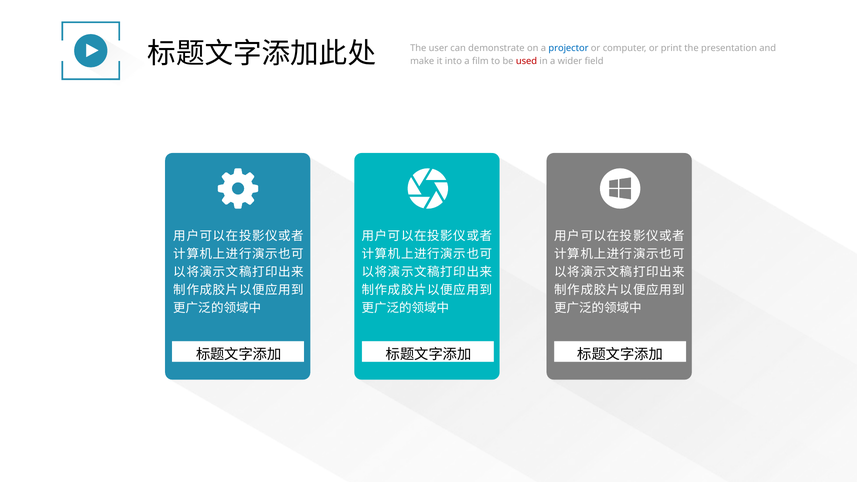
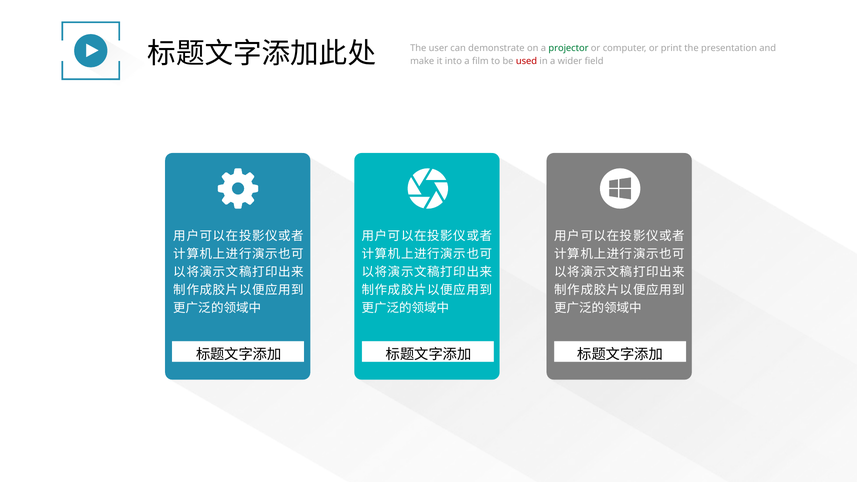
projector colour: blue -> green (568, 48)
